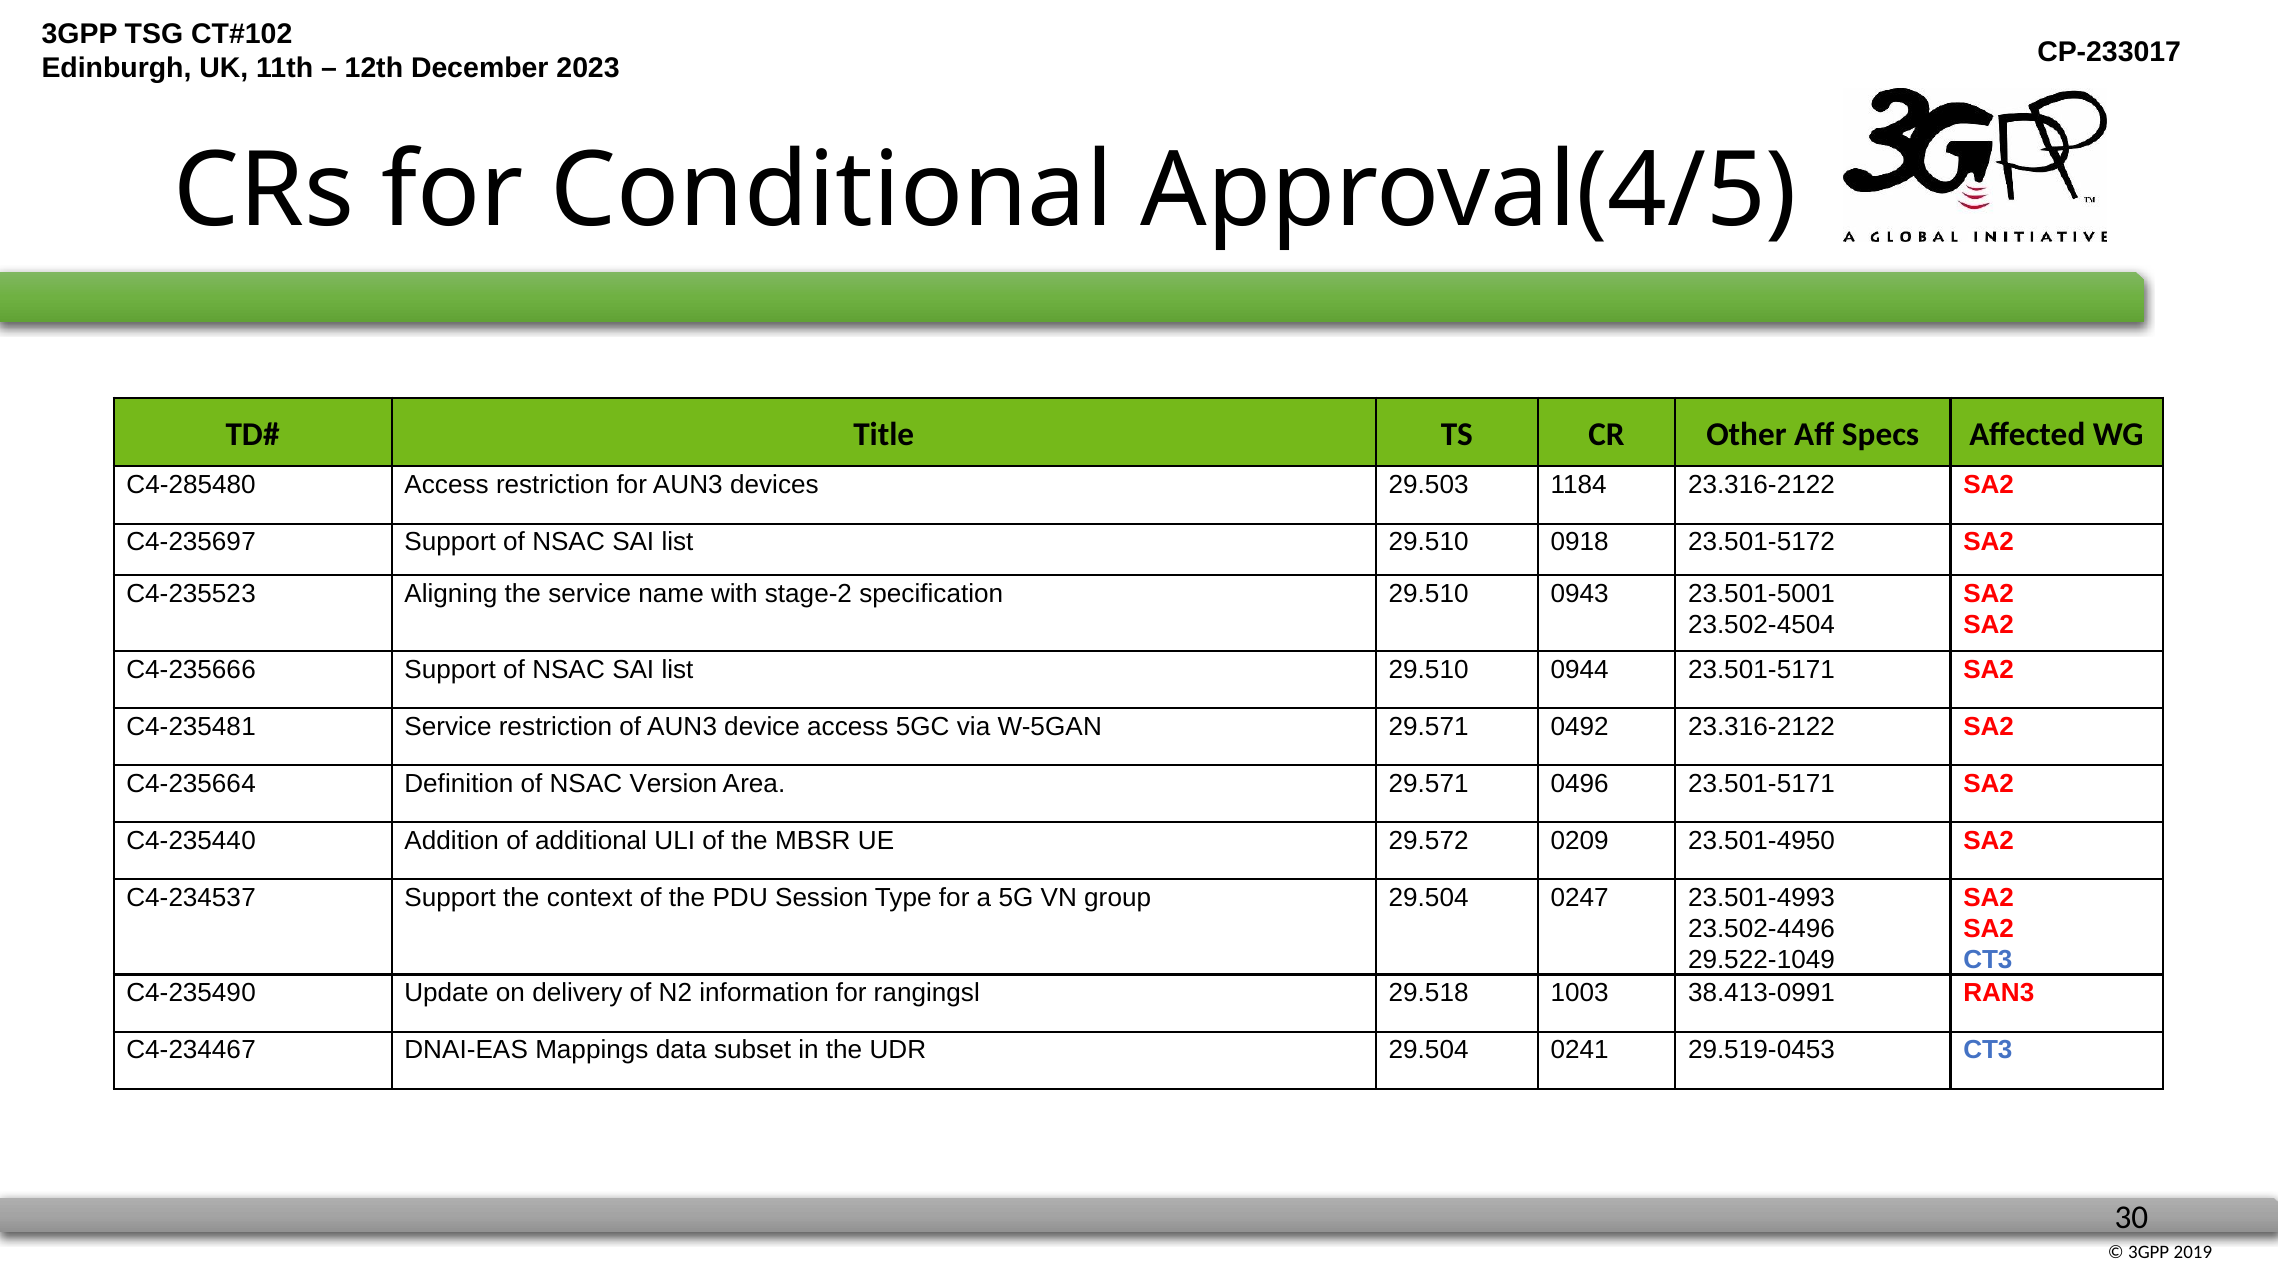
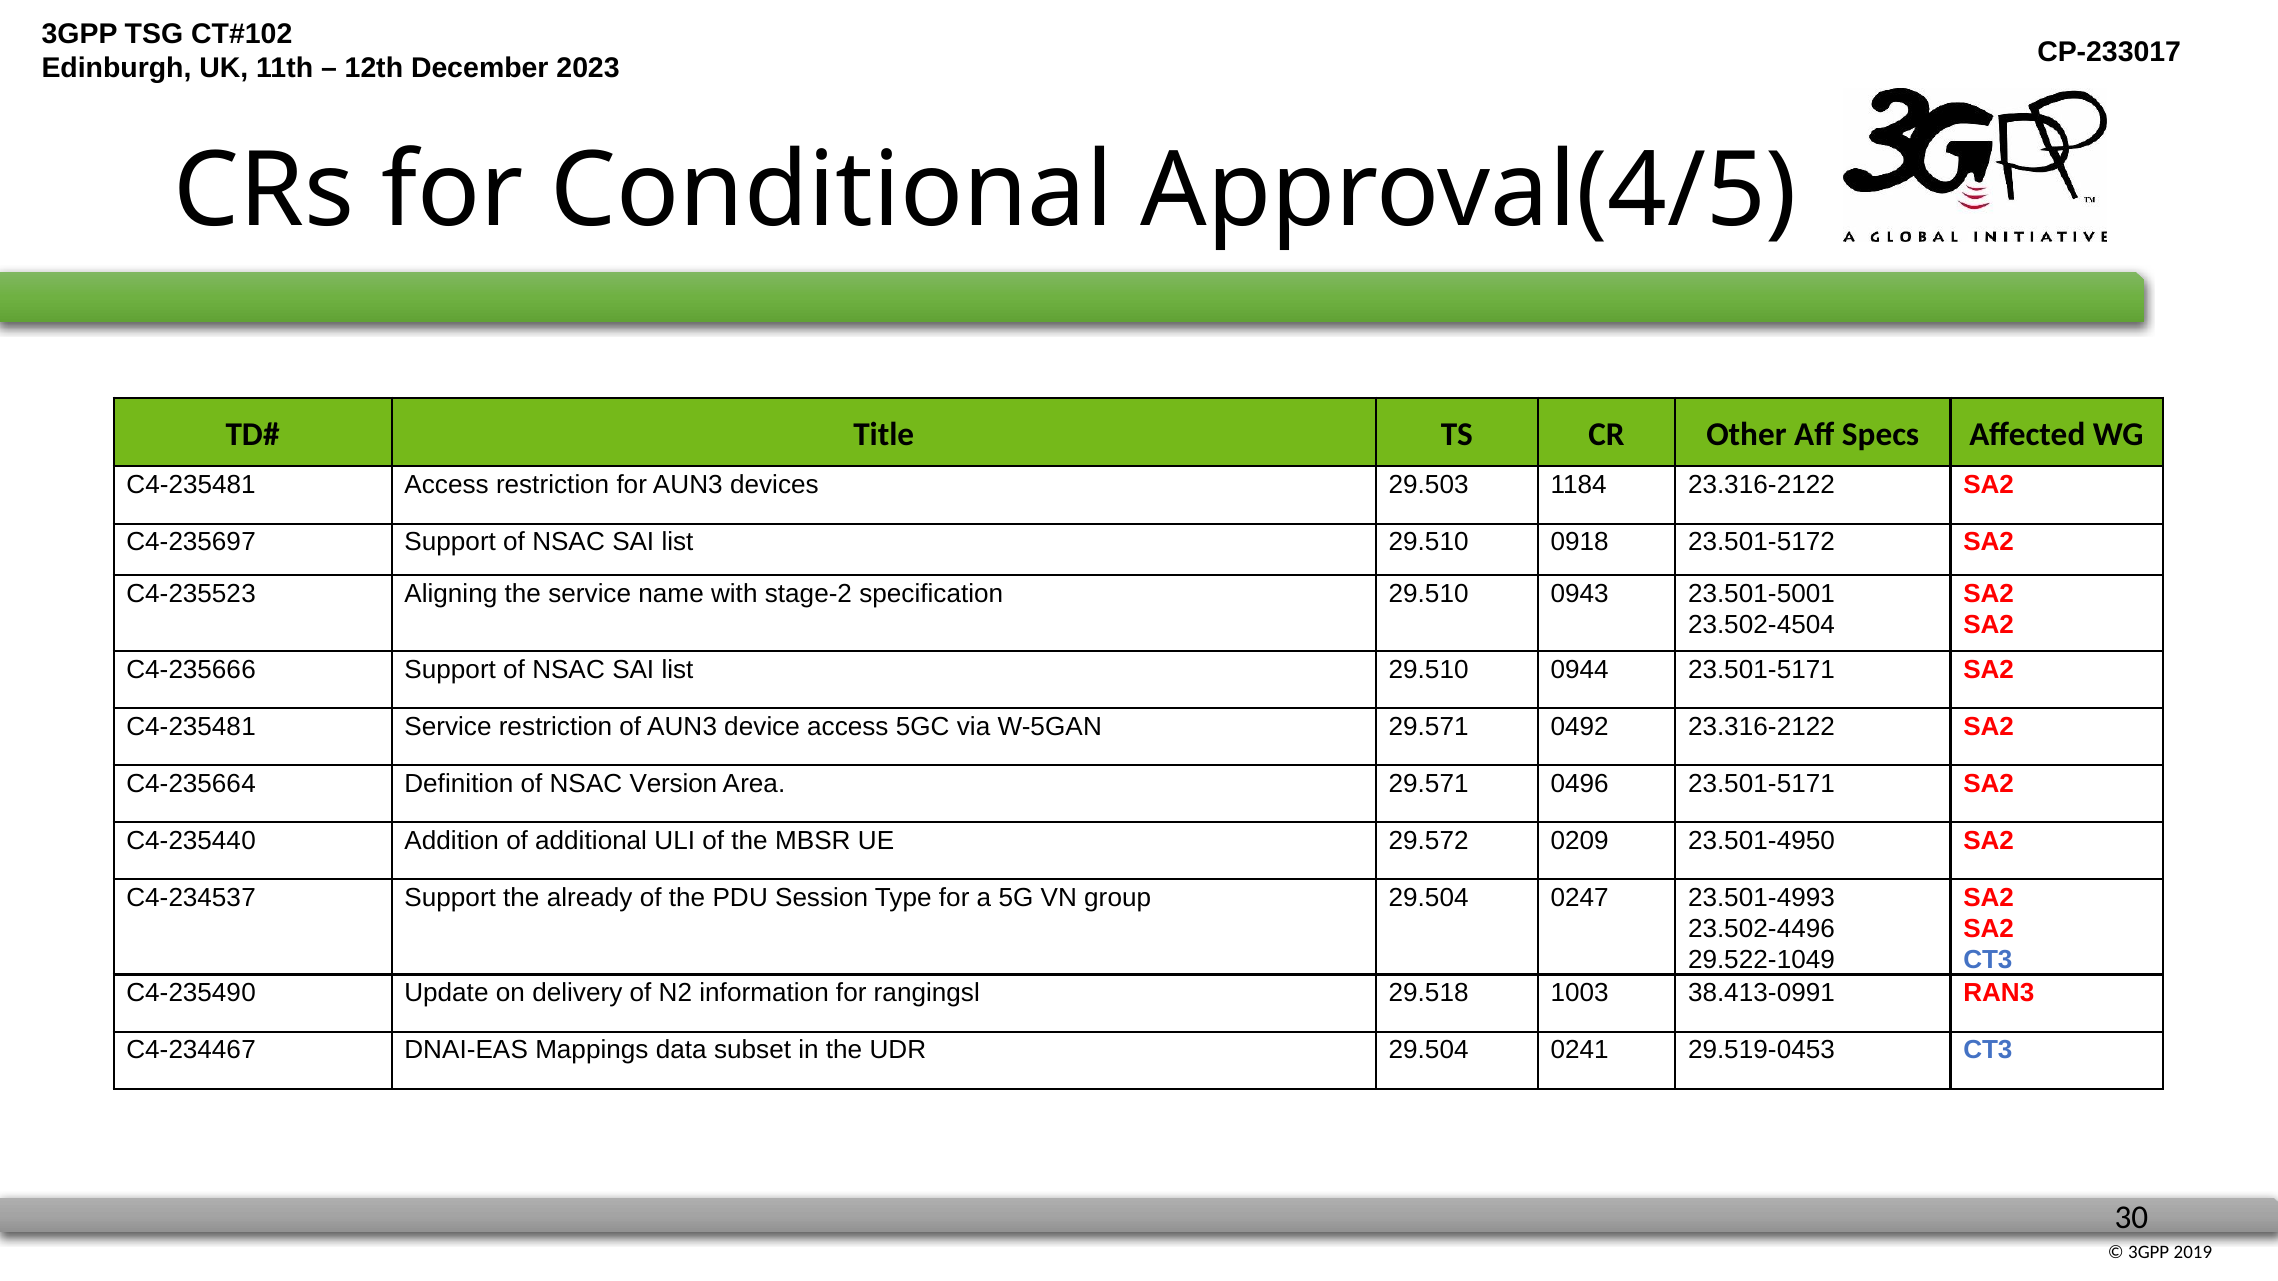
C4-285480: C4-285480 -> C4-235481 (191, 485)
context: context -> already (590, 898)
